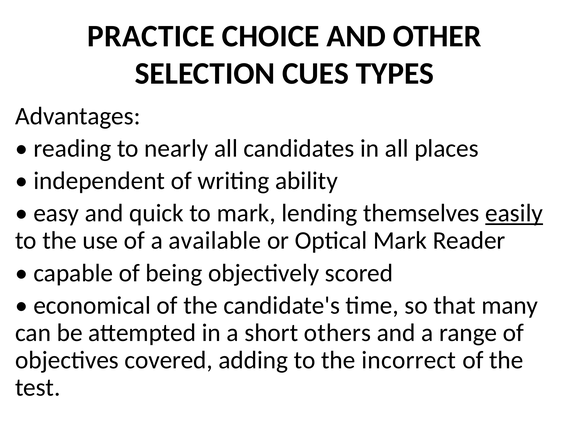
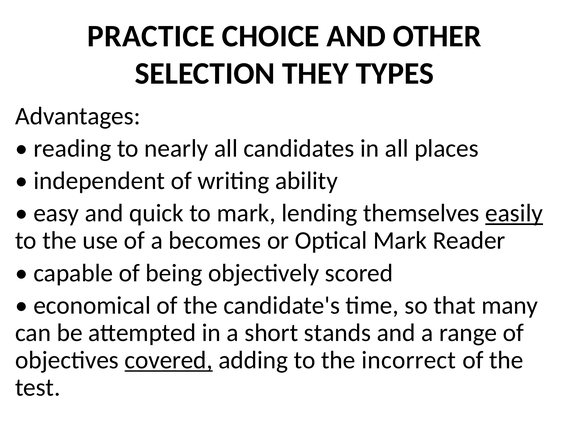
CUES: CUES -> THEY (315, 74)
available: available -> becomes (215, 240)
others: others -> stands (338, 333)
covered underline: none -> present (169, 360)
